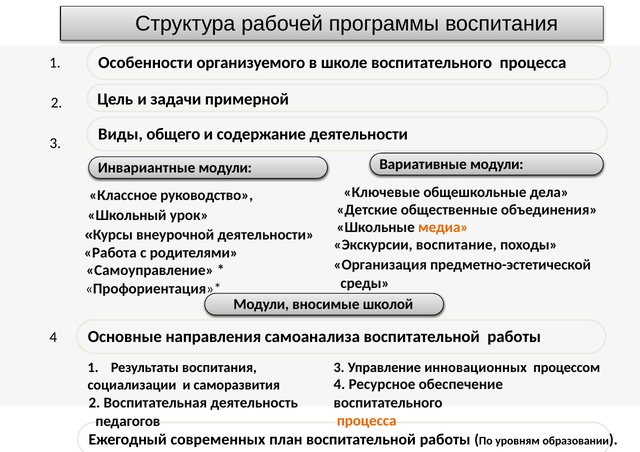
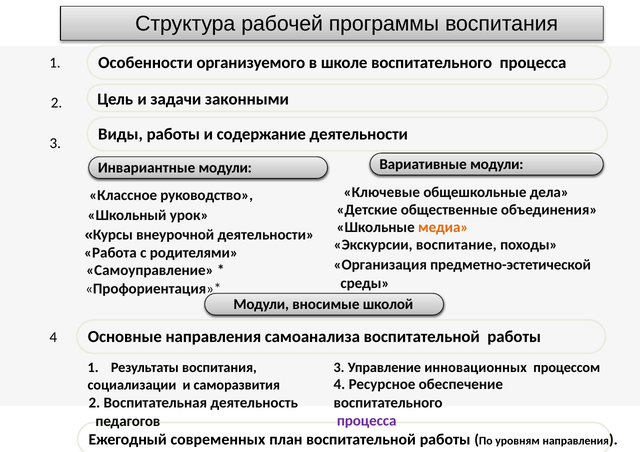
примерной: примерной -> законными (247, 99)
Виды общего: общего -> работы (173, 134)
процесса colour: orange -> purple (367, 421)
уровням образовании: образовании -> направления (576, 441)
